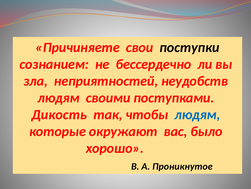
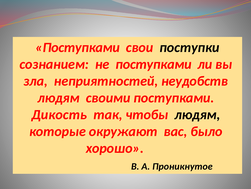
Причиняете: Причиняете -> Поступками (78, 47)
не бессердечно: бессердечно -> поступками (154, 64)
людям colour: blue -> black (197, 114)
